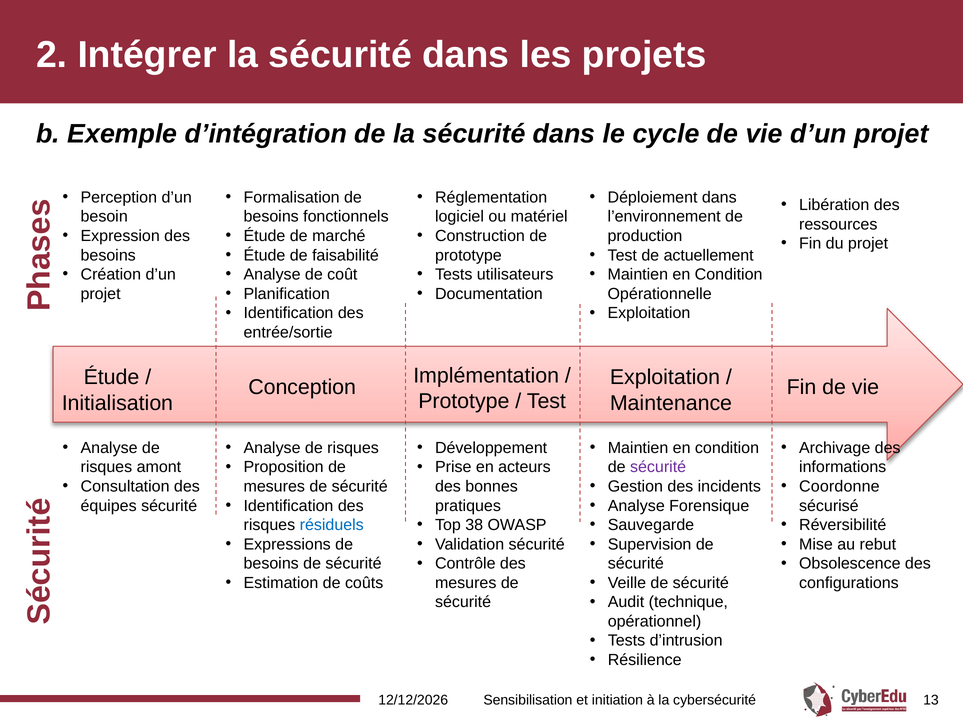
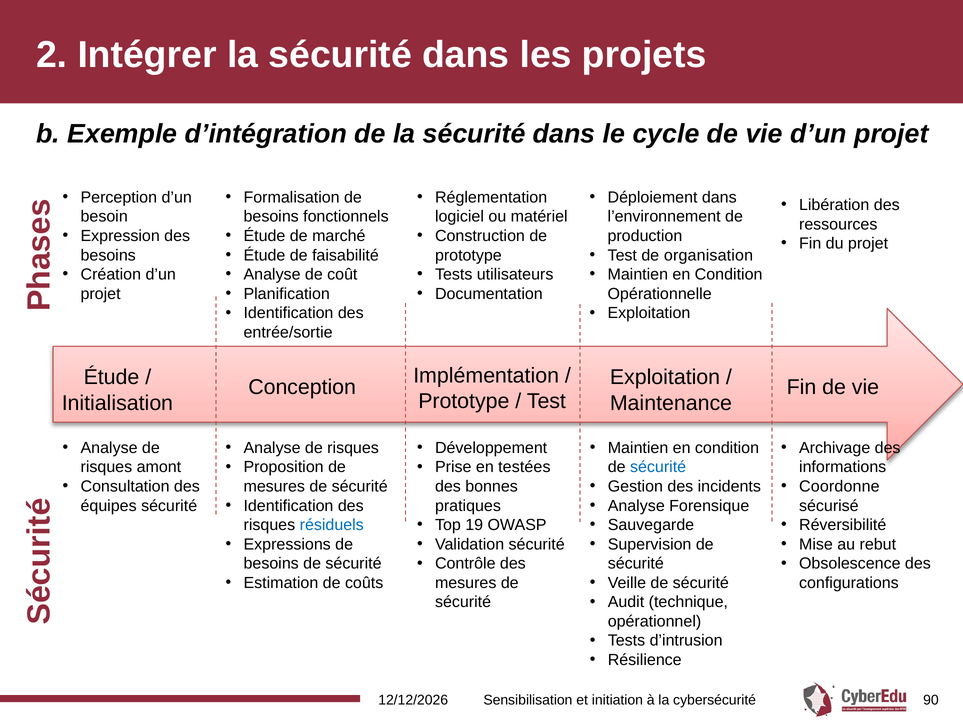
actuellement: actuellement -> organisation (709, 255)
acteurs: acteurs -> testées (524, 467)
sécurité colour: purple -> blue (658, 467)
38: 38 -> 19 (474, 524)
13: 13 -> 90 (931, 699)
